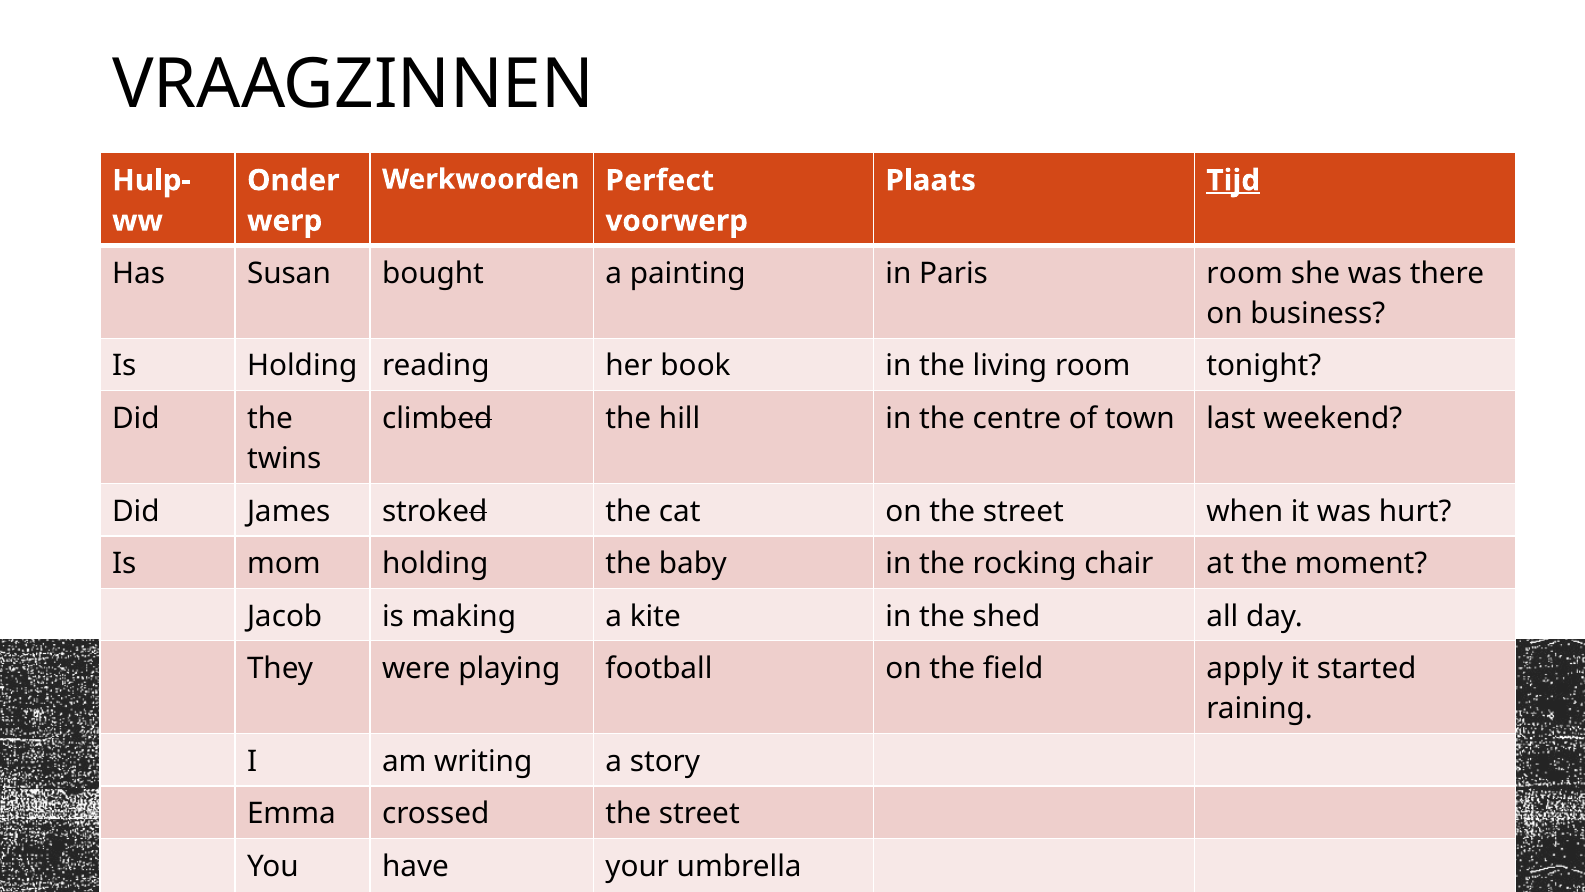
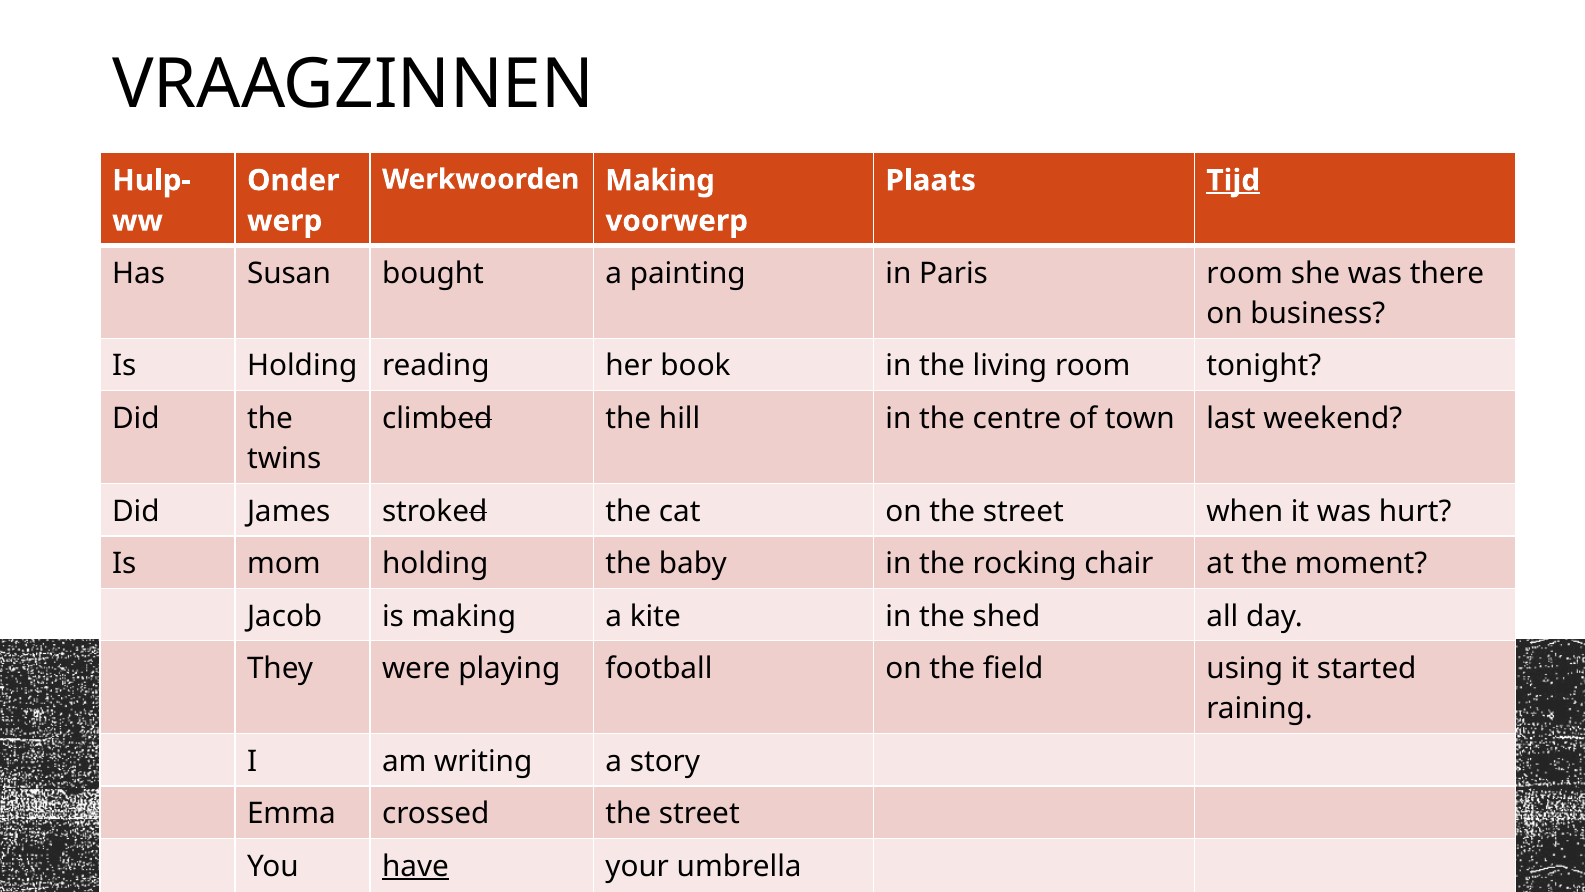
Werkwoorden Perfect: Perfect -> Making (660, 180)
apply: apply -> using (1245, 668)
have underline: none -> present (415, 866)
